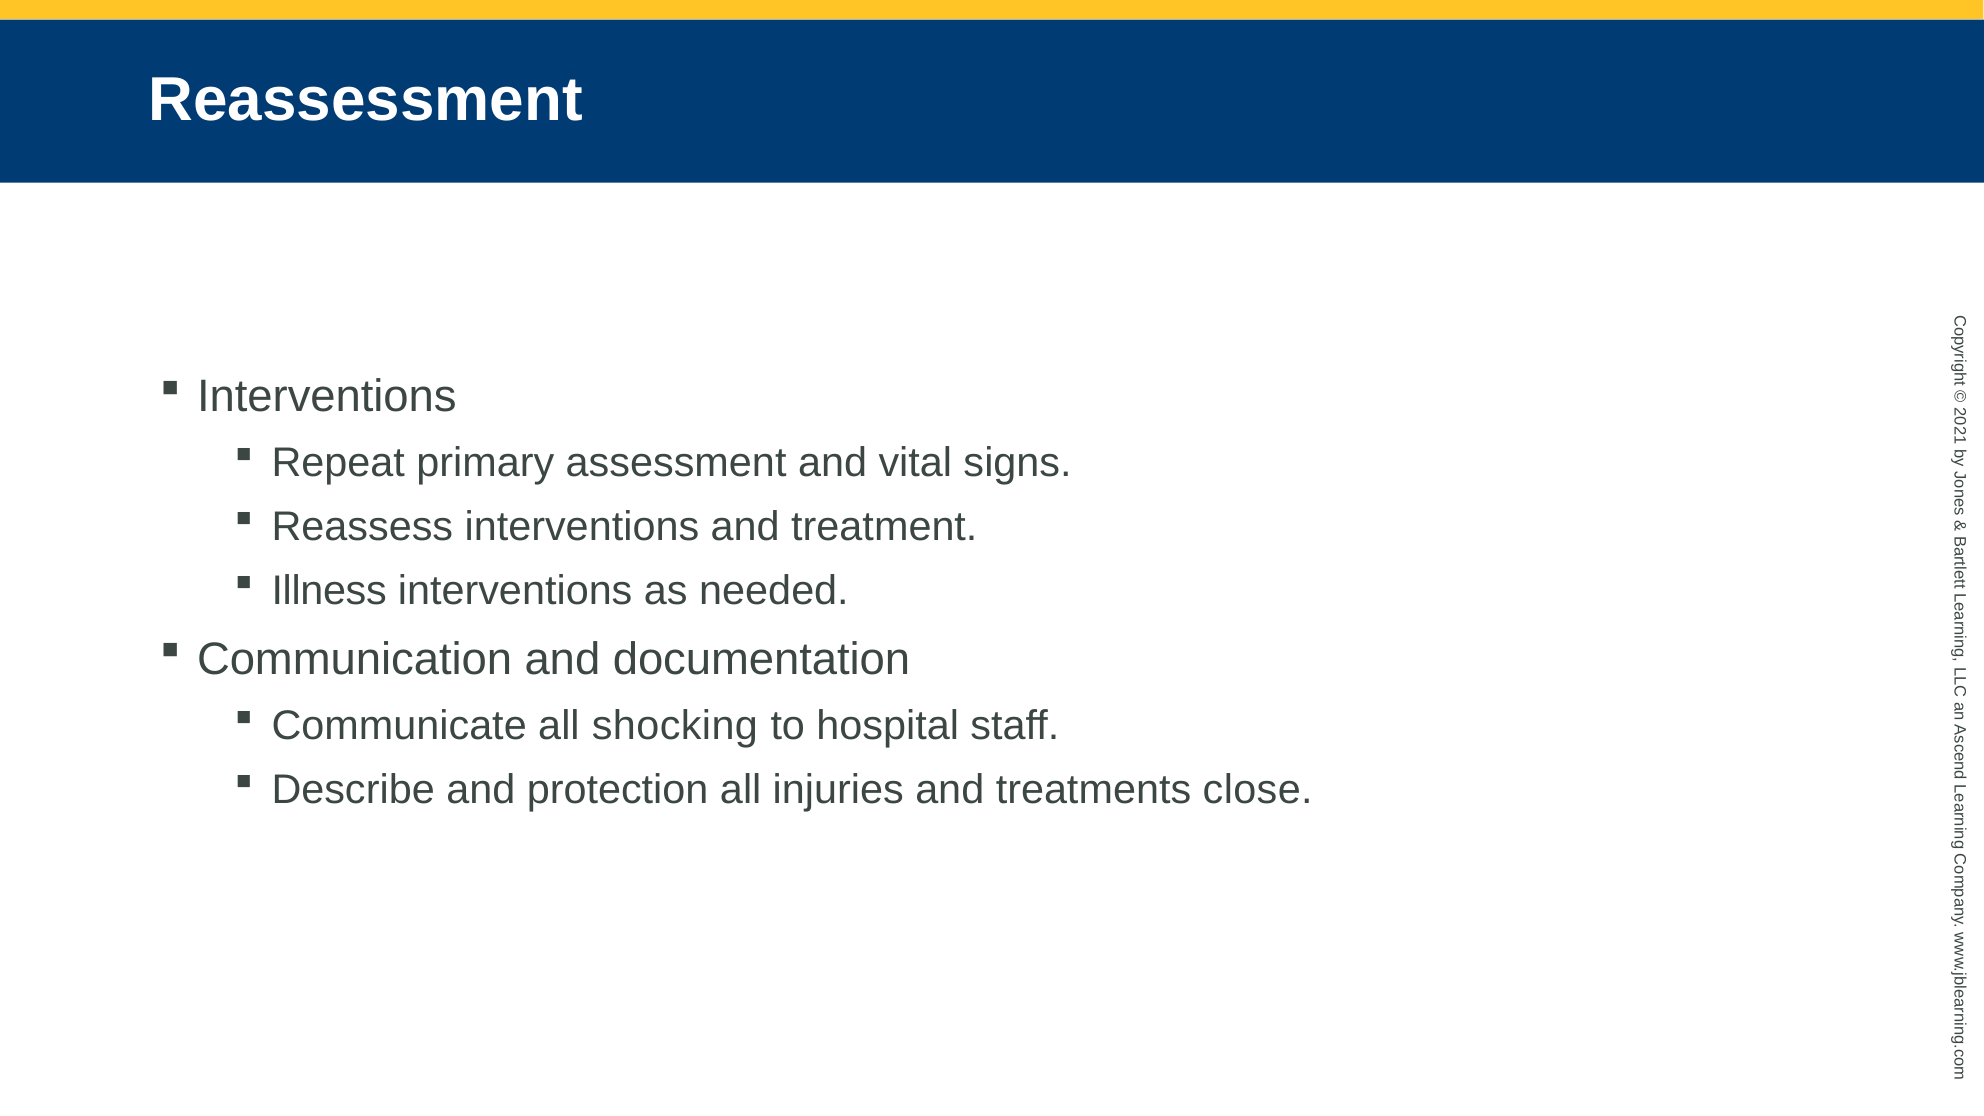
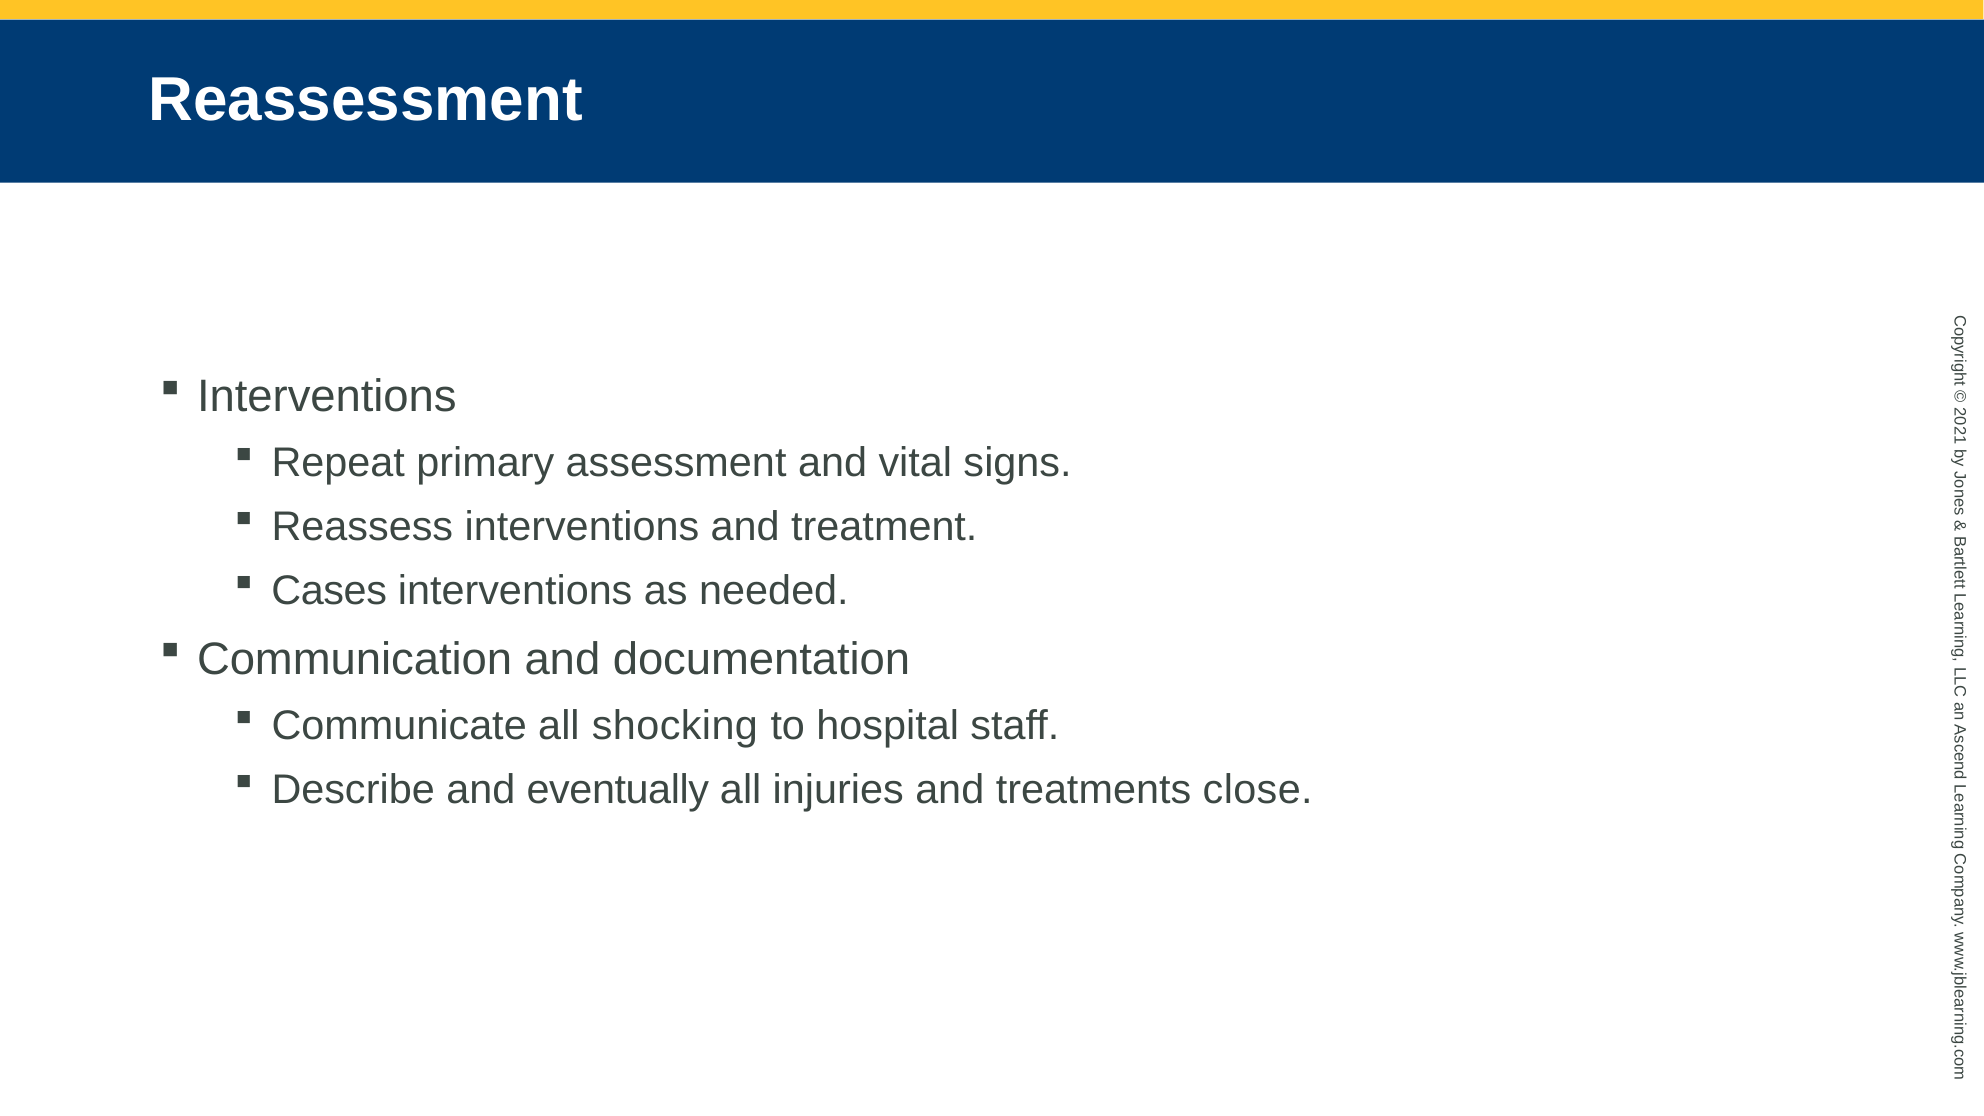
Illness: Illness -> Cases (329, 591)
protection: protection -> eventually (618, 790)
